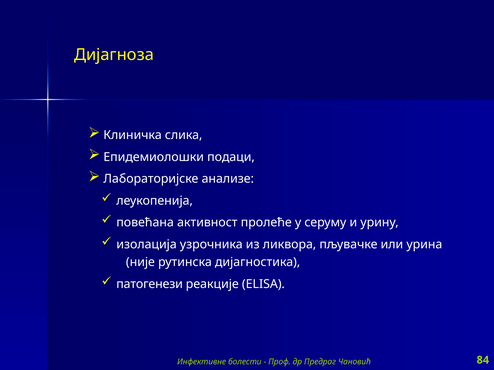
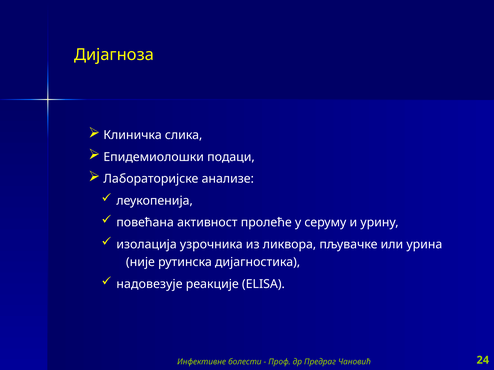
патогенези: патогенези -> надовезује (149, 284)
84: 84 -> 24 (483, 360)
